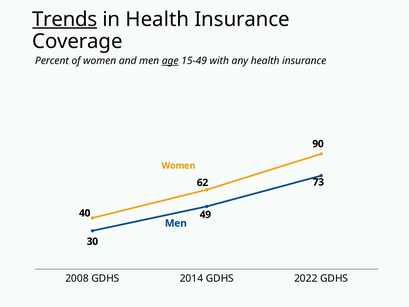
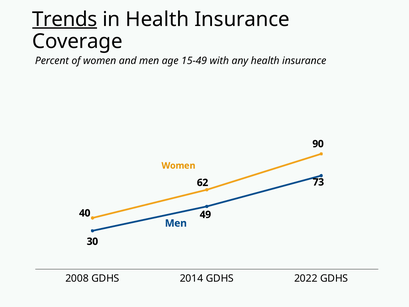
age underline: present -> none (170, 61)
